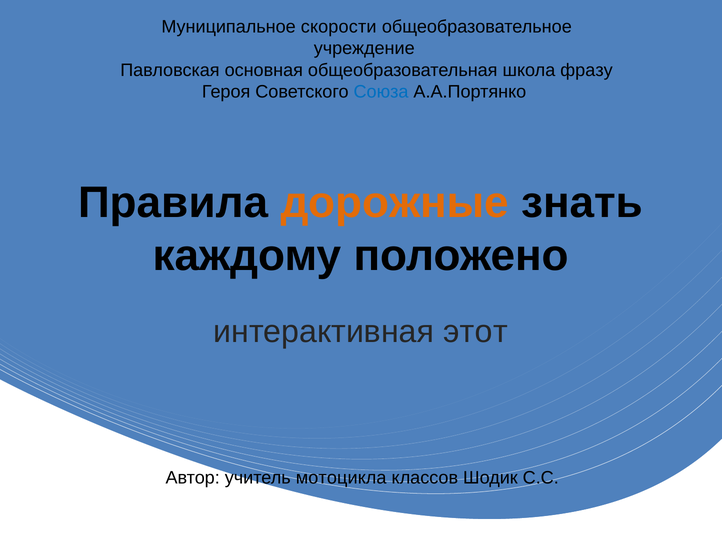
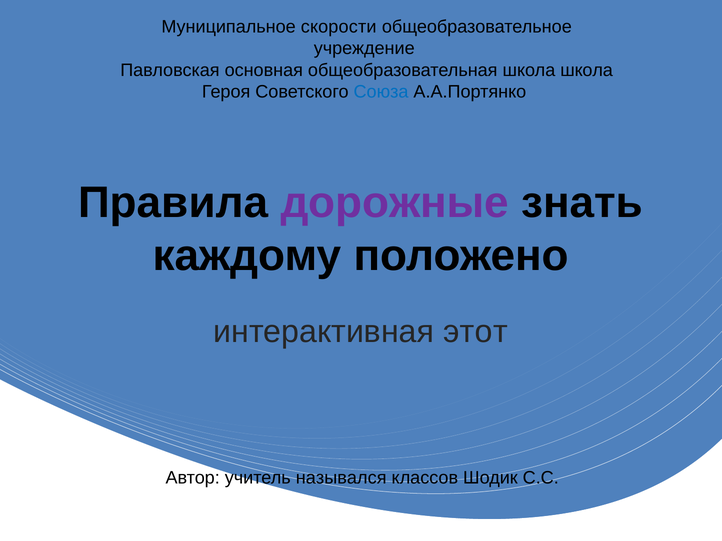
школа фразу: фразу -> школа (587, 70)
дорожные colour: orange -> purple (395, 203)
мотоцикла: мотоцикла -> назывался (341, 478)
